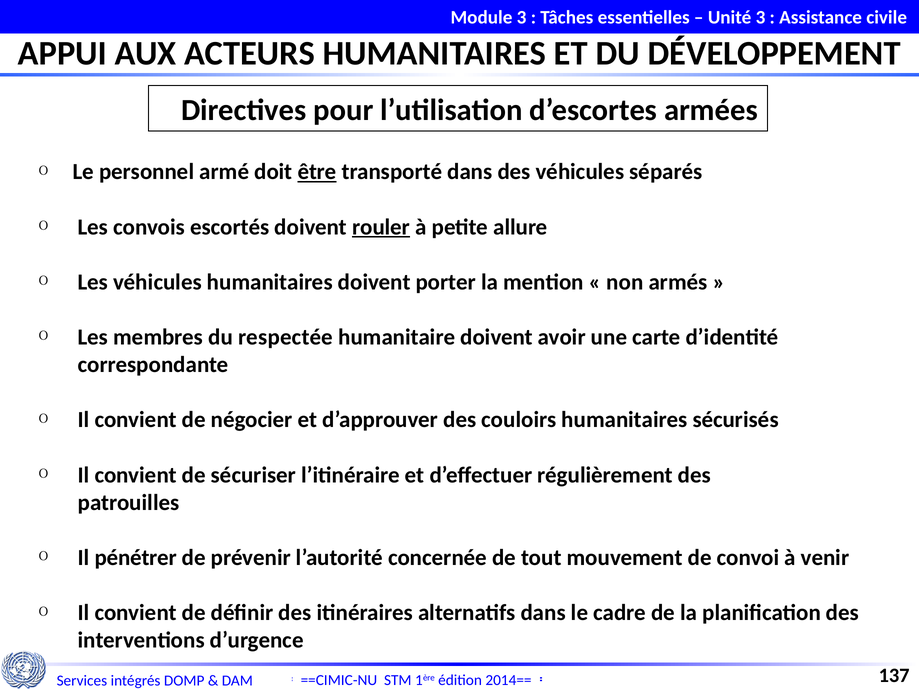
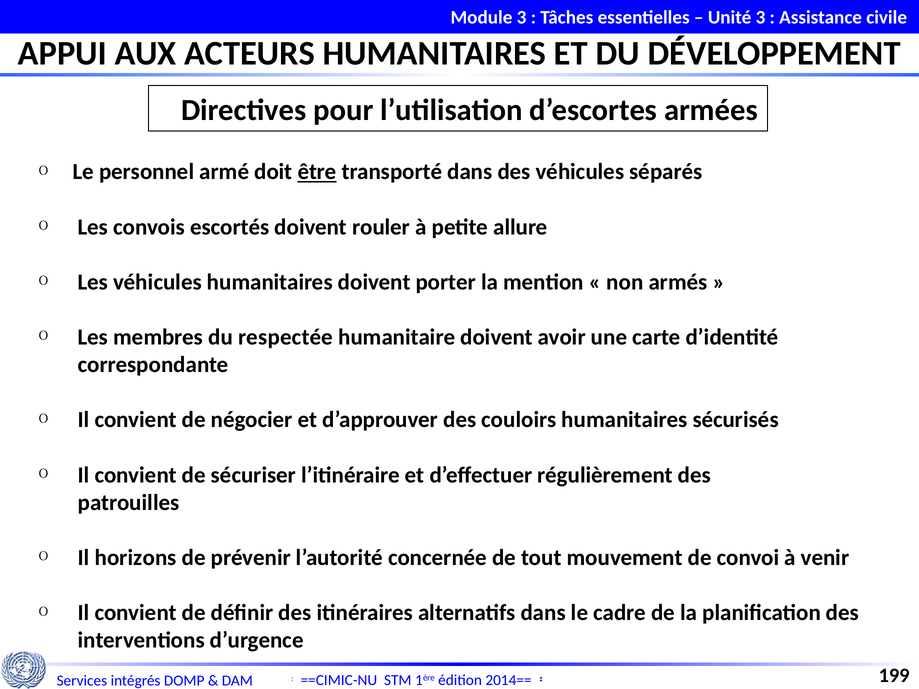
rouler underline: present -> none (381, 227)
pénétrer: pénétrer -> horizons (136, 558)
137: 137 -> 199 (894, 676)
